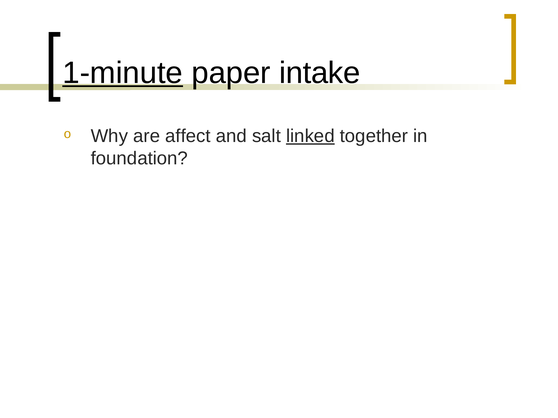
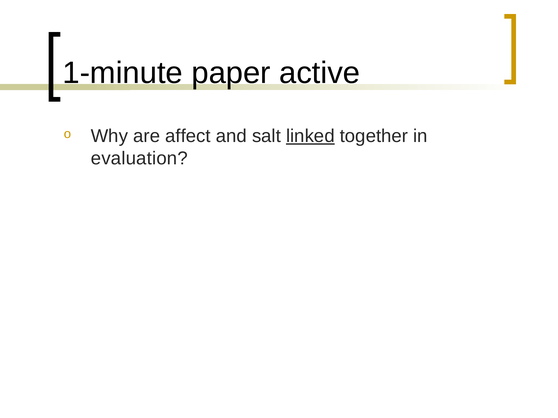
1-minute underline: present -> none (123, 73)
intake: intake -> active (320, 73)
foundation: foundation -> evaluation (139, 158)
